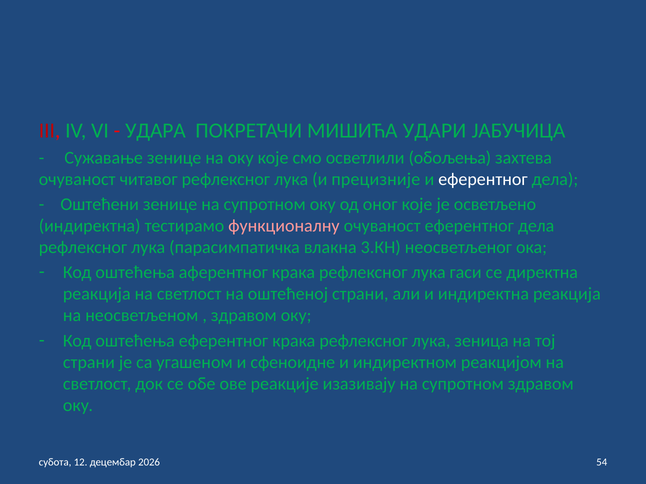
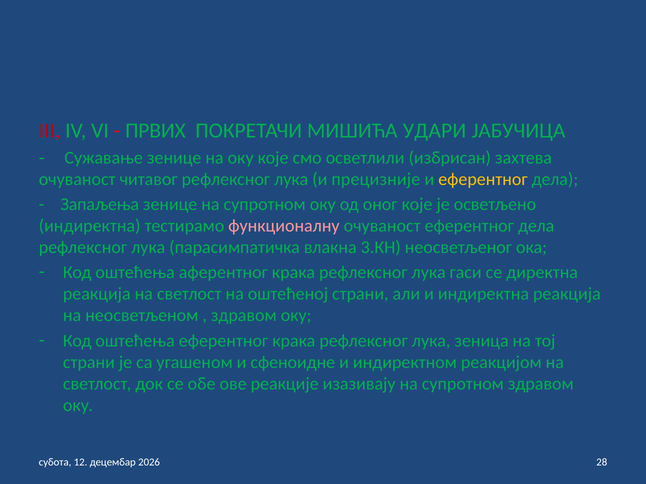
УДАРА: УДАРА -> ПРВИХ (155, 131)
обољења: обољења -> избрисан (450, 158)
еферентног colour: white -> yellow (483, 179)
Оштећени: Оштећени -> Запаљења (100, 204)
54: 54 -> 28 (602, 463)
